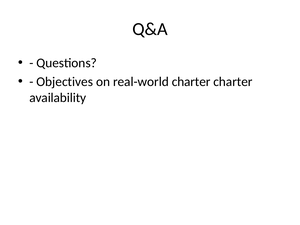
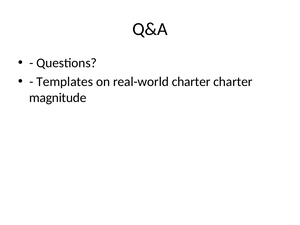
Objectives: Objectives -> Templates (65, 82)
availability: availability -> magnitude (58, 98)
